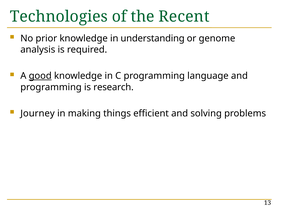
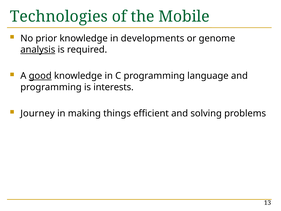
Recent: Recent -> Mobile (184, 17)
understanding: understanding -> developments (153, 38)
analysis underline: none -> present (38, 50)
research: research -> interests (114, 87)
